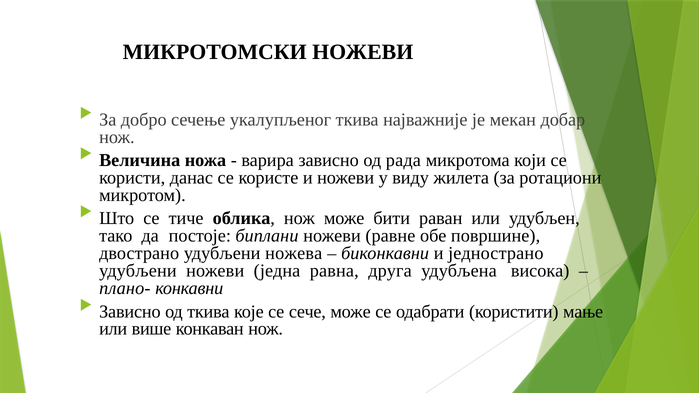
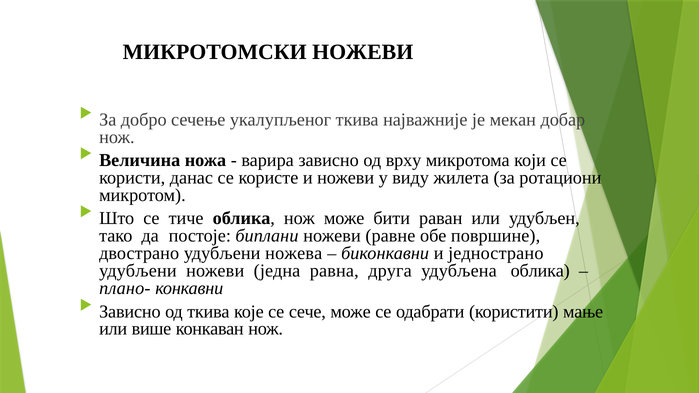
рада: рада -> врху (404, 160)
удубљена висока: висока -> облика (540, 271)
